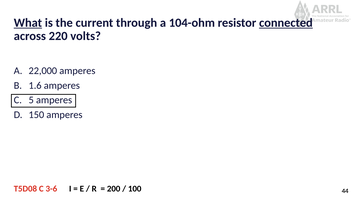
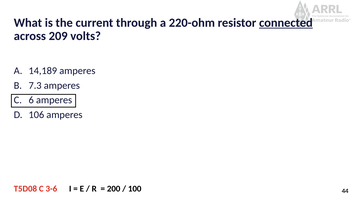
What underline: present -> none (28, 23)
104-ohm: 104-ohm -> 220-ohm (192, 23)
220: 220 -> 209 (58, 36)
22,000: 22,000 -> 14,189 (43, 71)
1.6: 1.6 -> 7.3 (35, 86)
5: 5 -> 6 (31, 100)
150: 150 -> 106 (36, 115)
